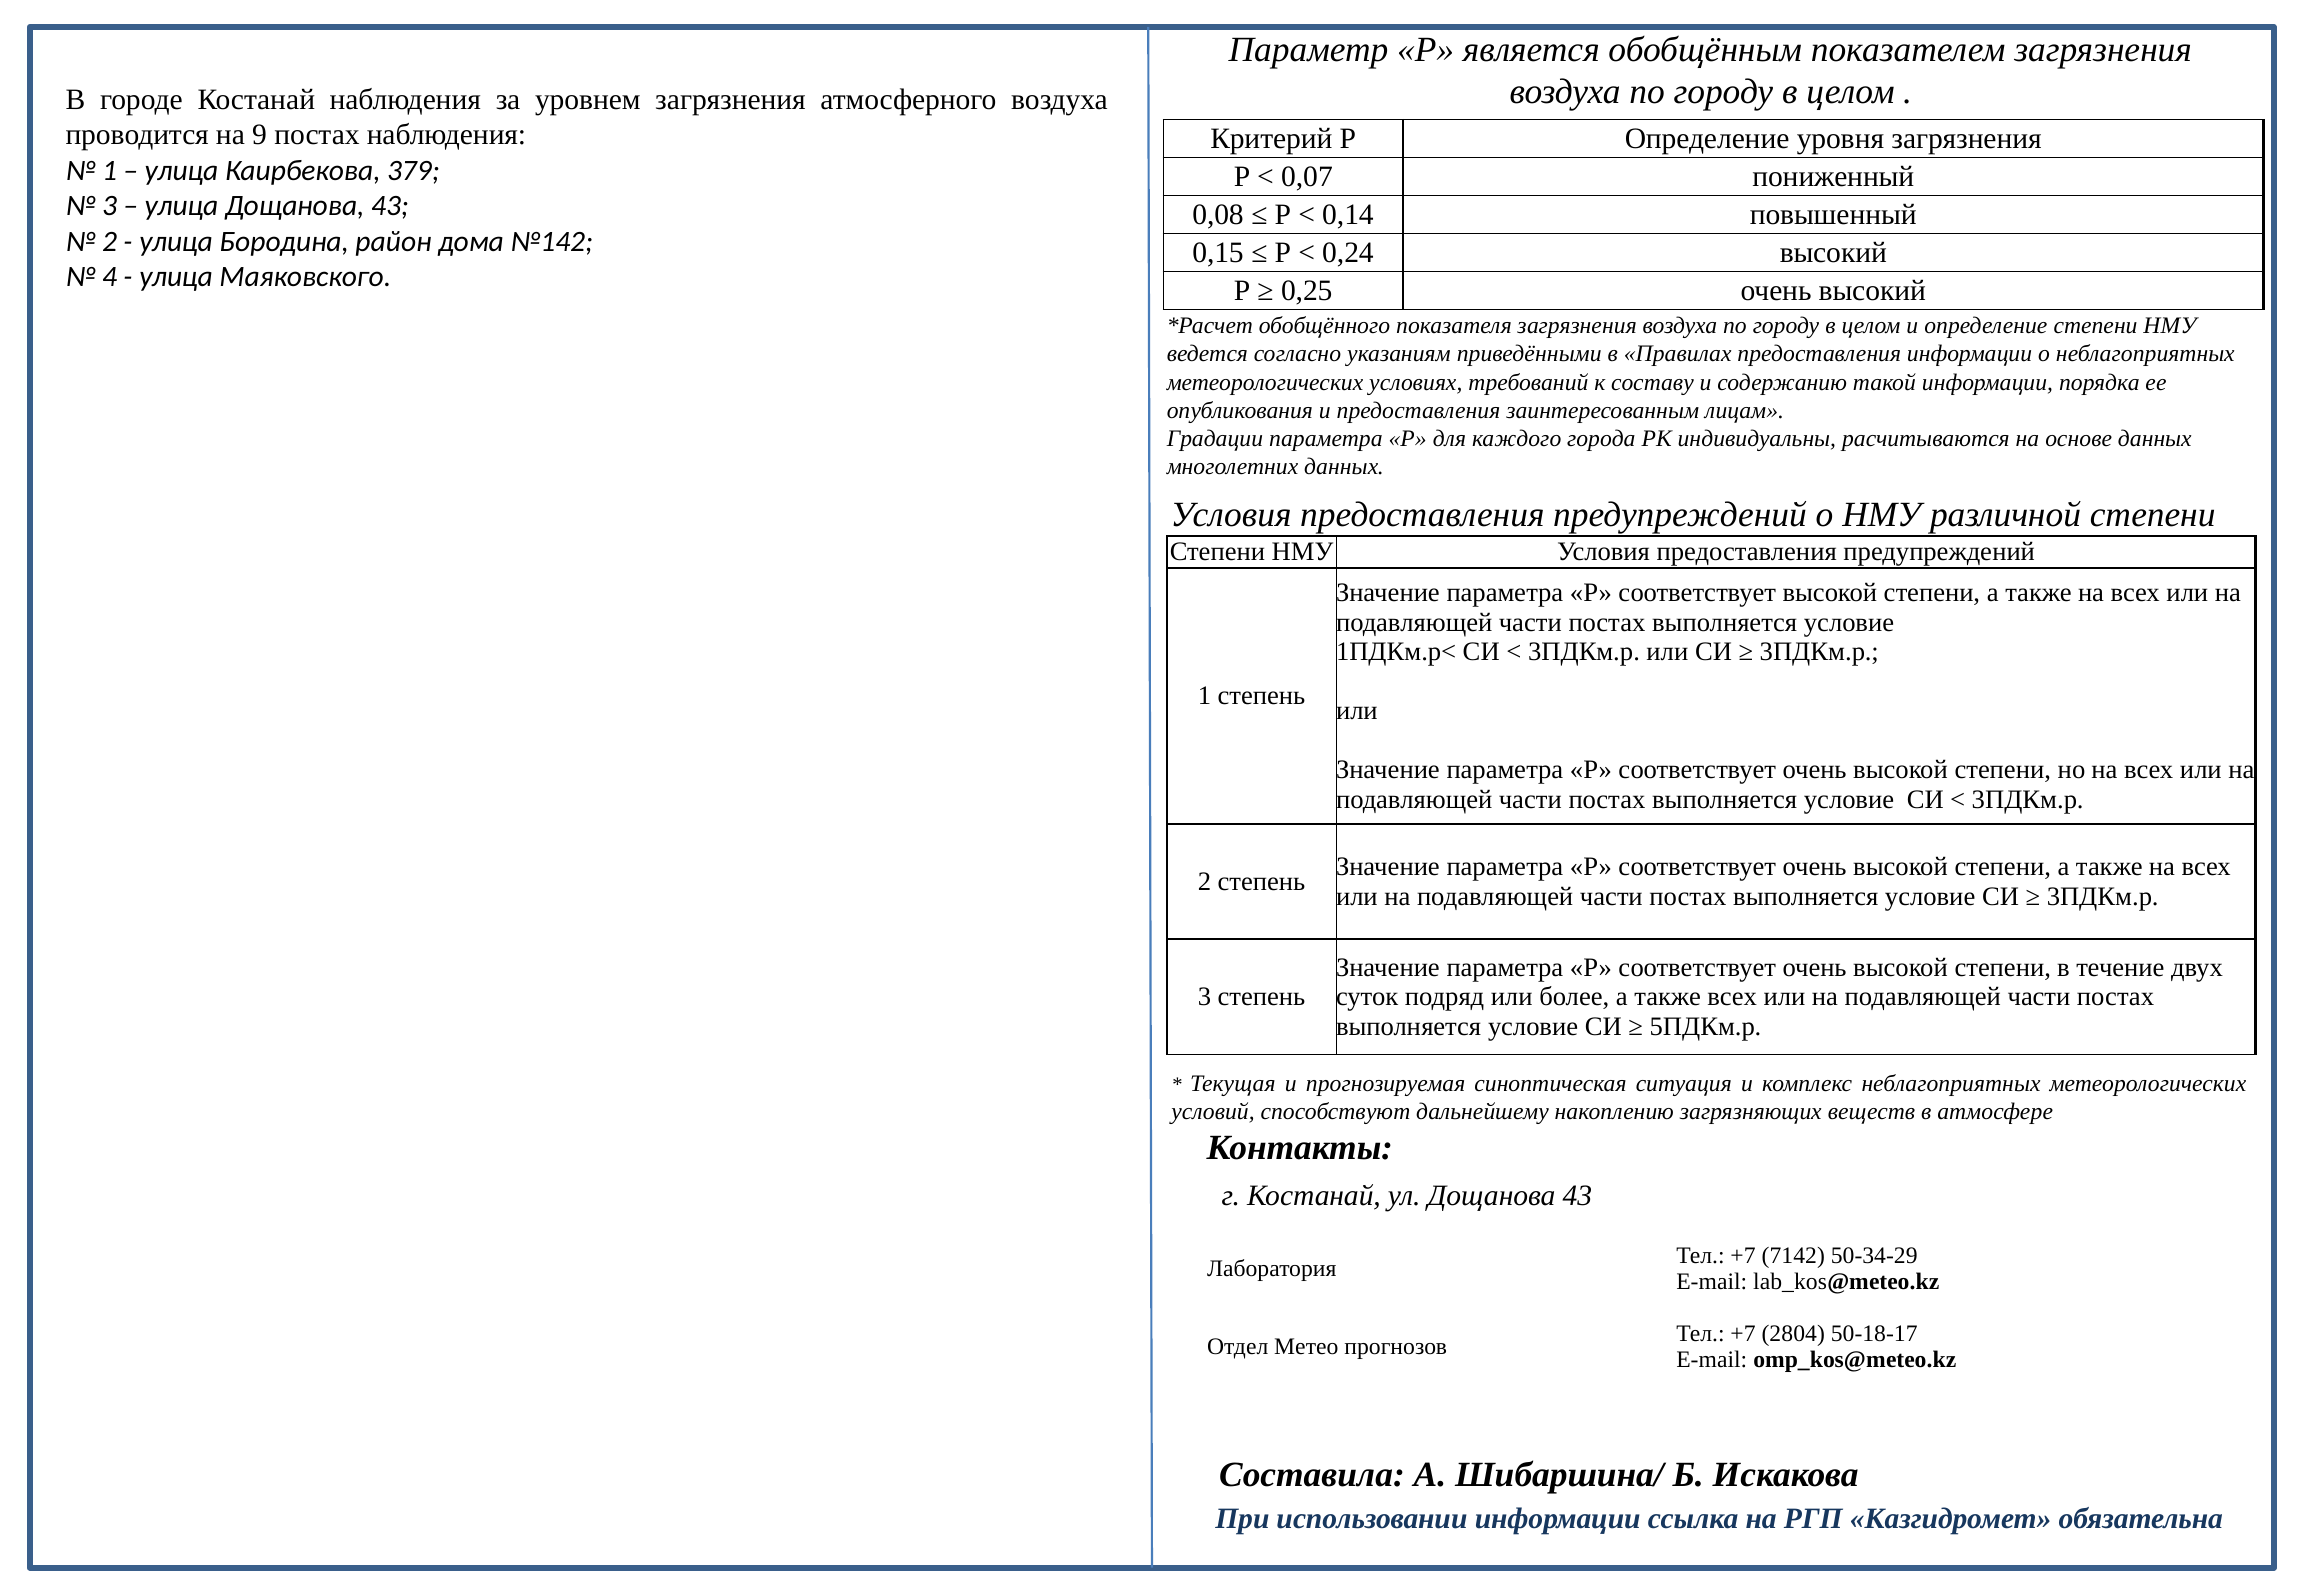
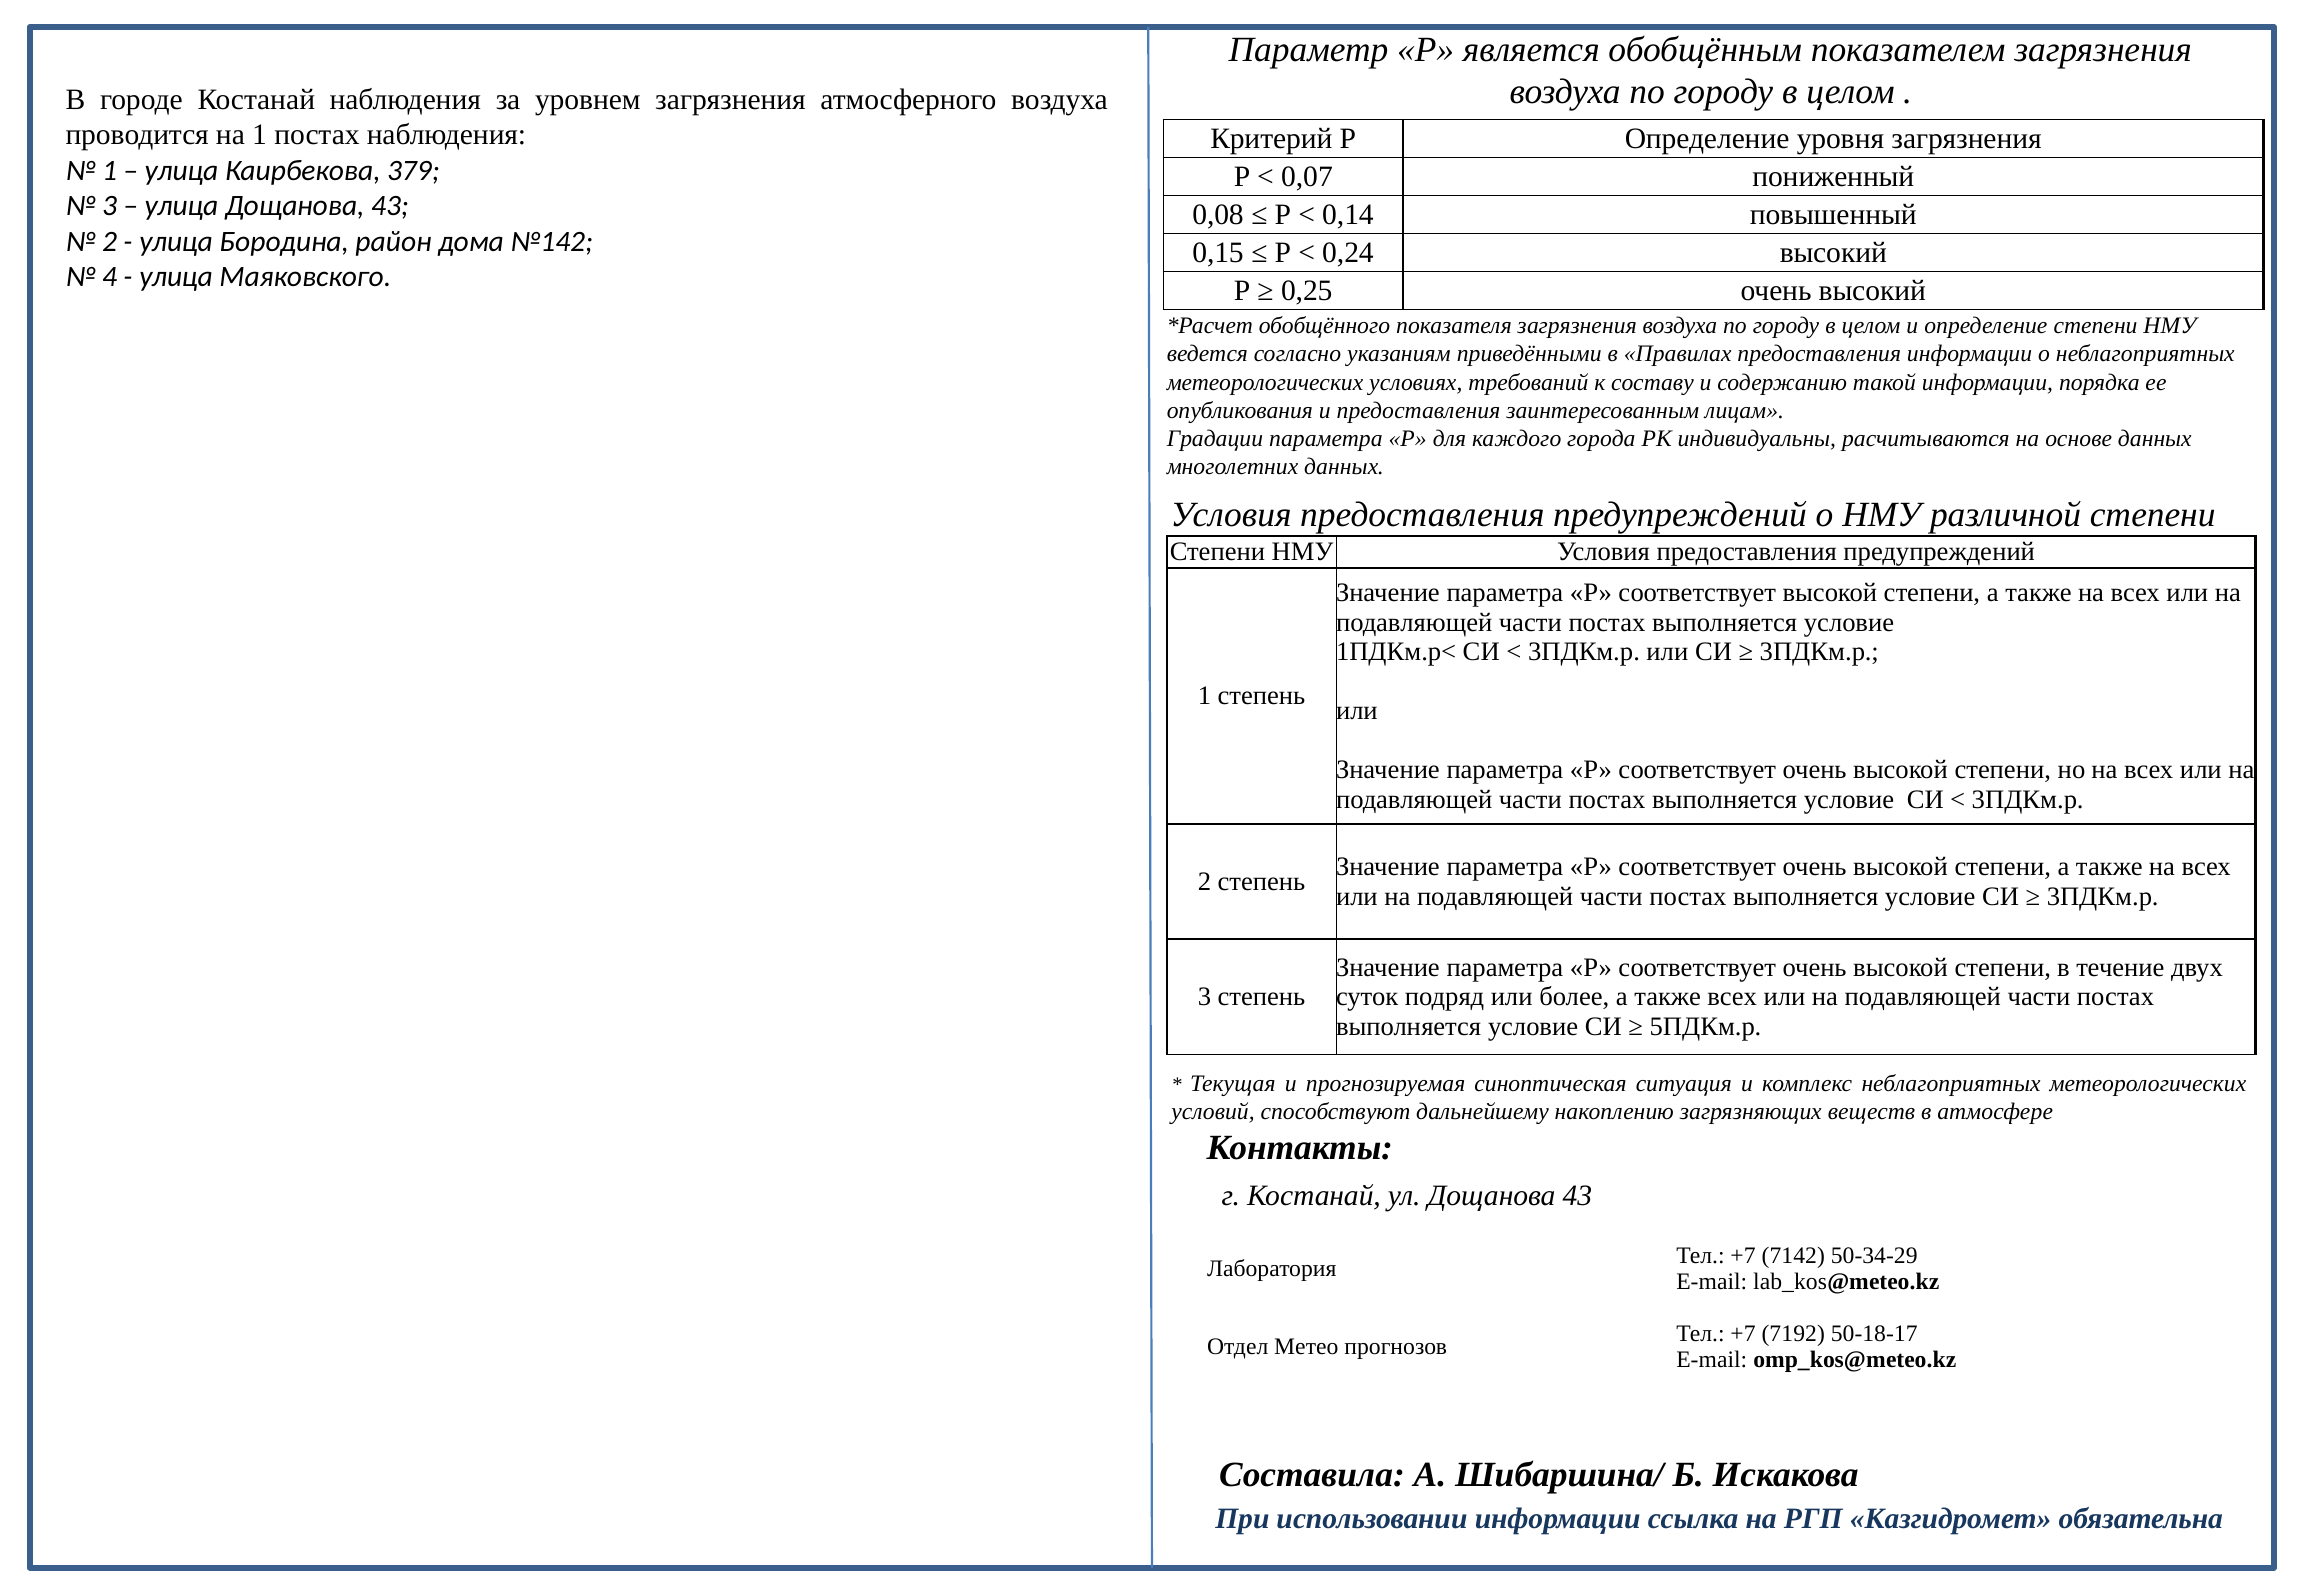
на 9: 9 -> 1 (260, 135)
2804: 2804 -> 7192 (1793, 1334)
